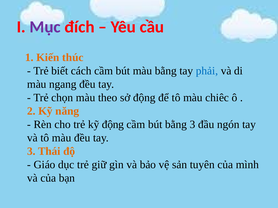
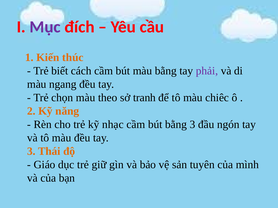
phải colour: blue -> purple (207, 71)
sở động: động -> tranh (144, 98)
kỹ động: động -> nhạc (113, 125)
